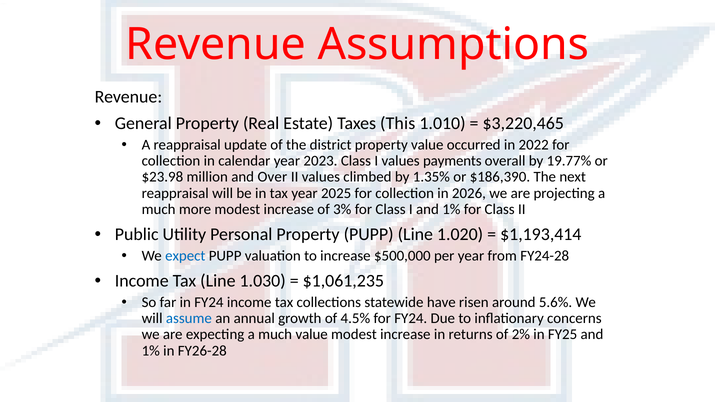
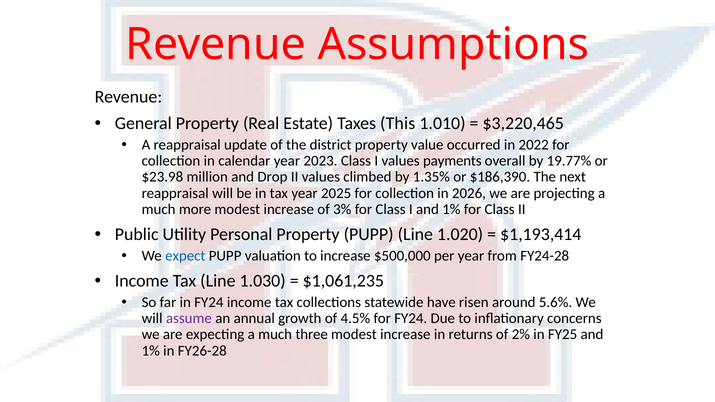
Over: Over -> Drop (272, 177)
assume colour: blue -> purple (189, 319)
much value: value -> three (312, 335)
